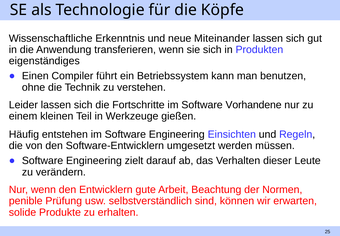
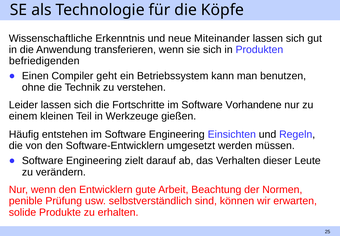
eigenständiges: eigenständiges -> befriedigenden (44, 61)
führt: führt -> geht (107, 76)
